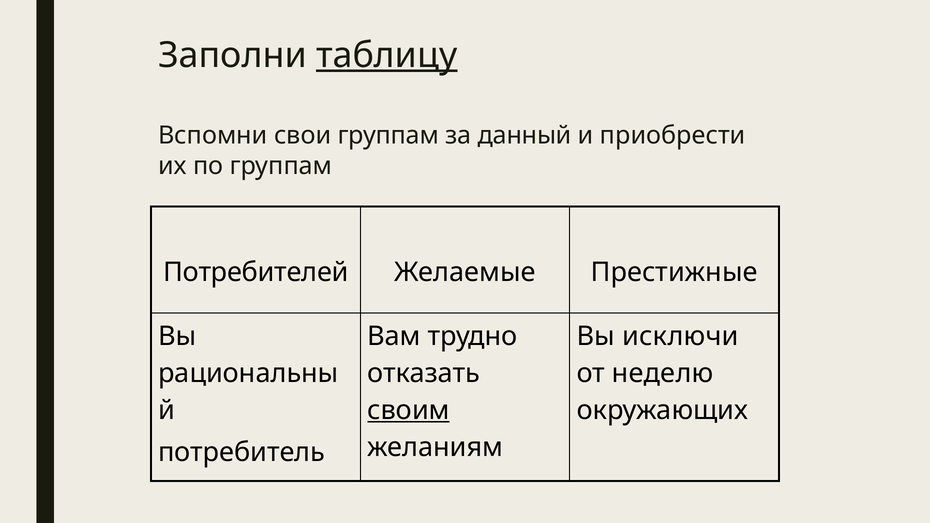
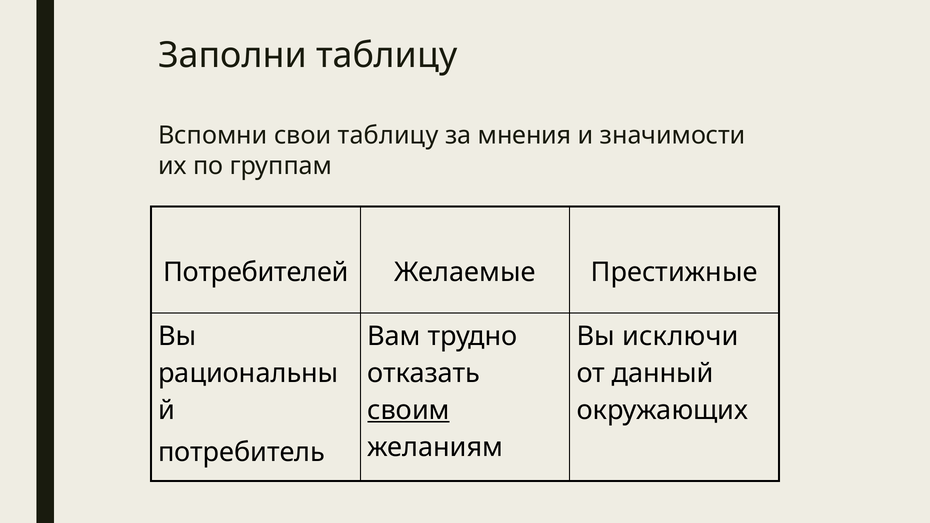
таблицу underline: present -> none (387, 55)
свои группам: группам -> таблицу (388, 135)
данный: данный -> мнения (525, 135)
приобрести: приобрести -> значимости (673, 135)
неделю: неделю -> данный (663, 373)
